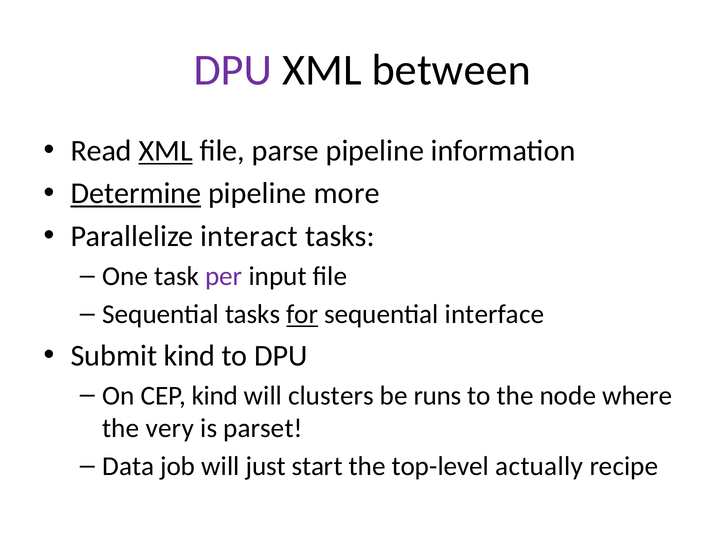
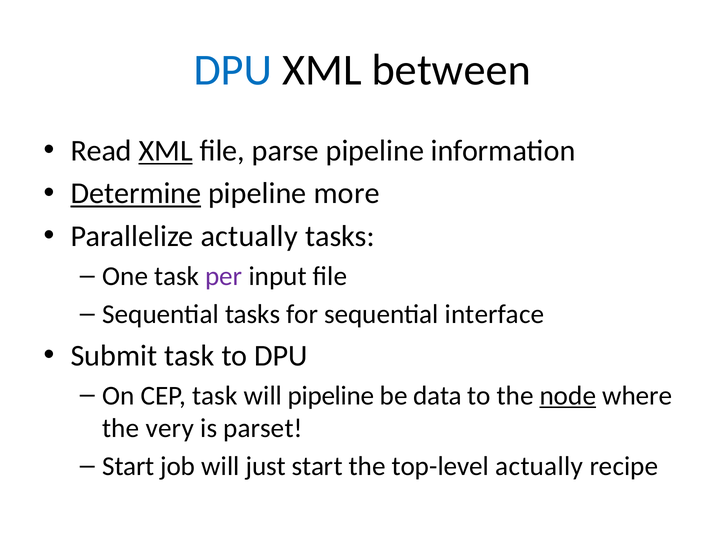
DPU colour: purple -> blue (233, 70)
Parallelize interact: interact -> actually (249, 236)
for underline: present -> none (302, 314)
Submit kind: kind -> task (189, 355)
CEP kind: kind -> task (215, 395)
will clusters: clusters -> pipeline (331, 395)
runs: runs -> data (438, 395)
node underline: none -> present (568, 395)
Data: Data -> Start (128, 466)
